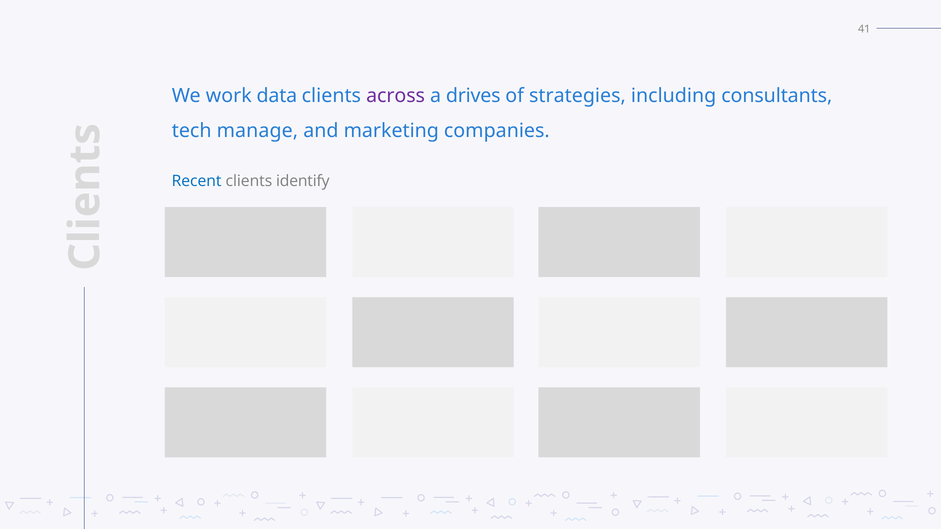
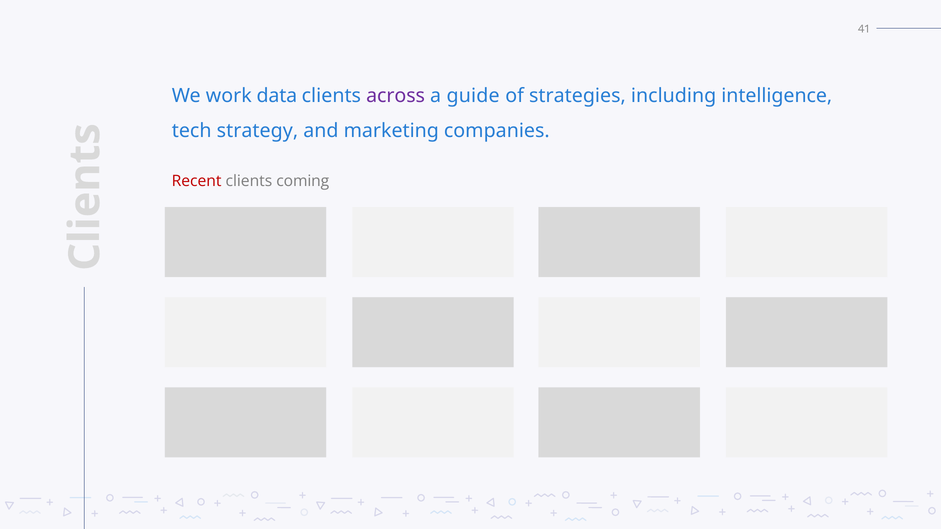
drives: drives -> guide (473, 96)
consultants: consultants -> intelligence (777, 96)
manage: manage -> strategy (257, 131)
Recent colour: blue -> red (197, 181)
identify: identify -> coming (303, 181)
